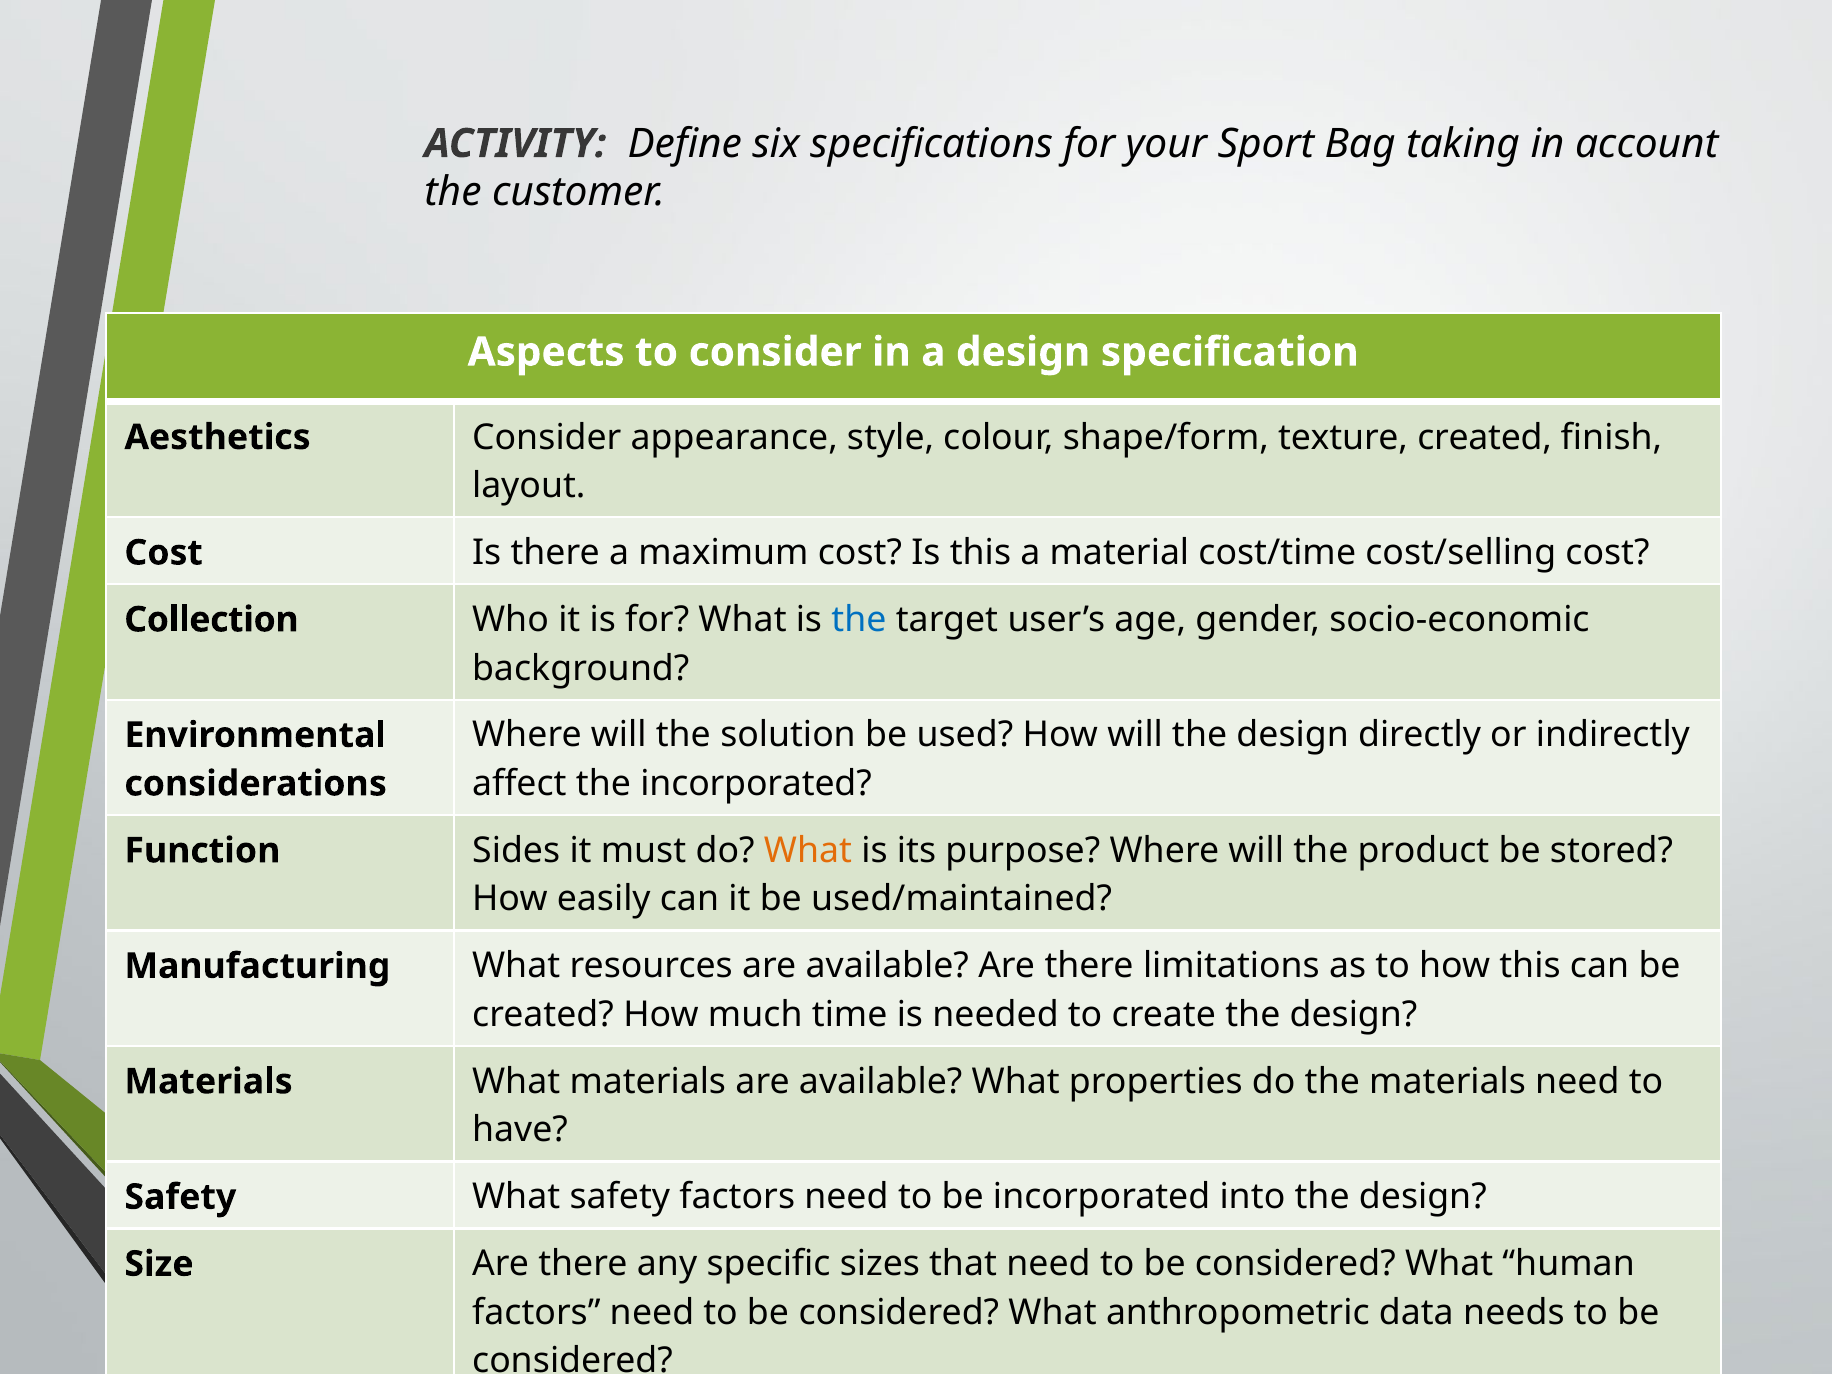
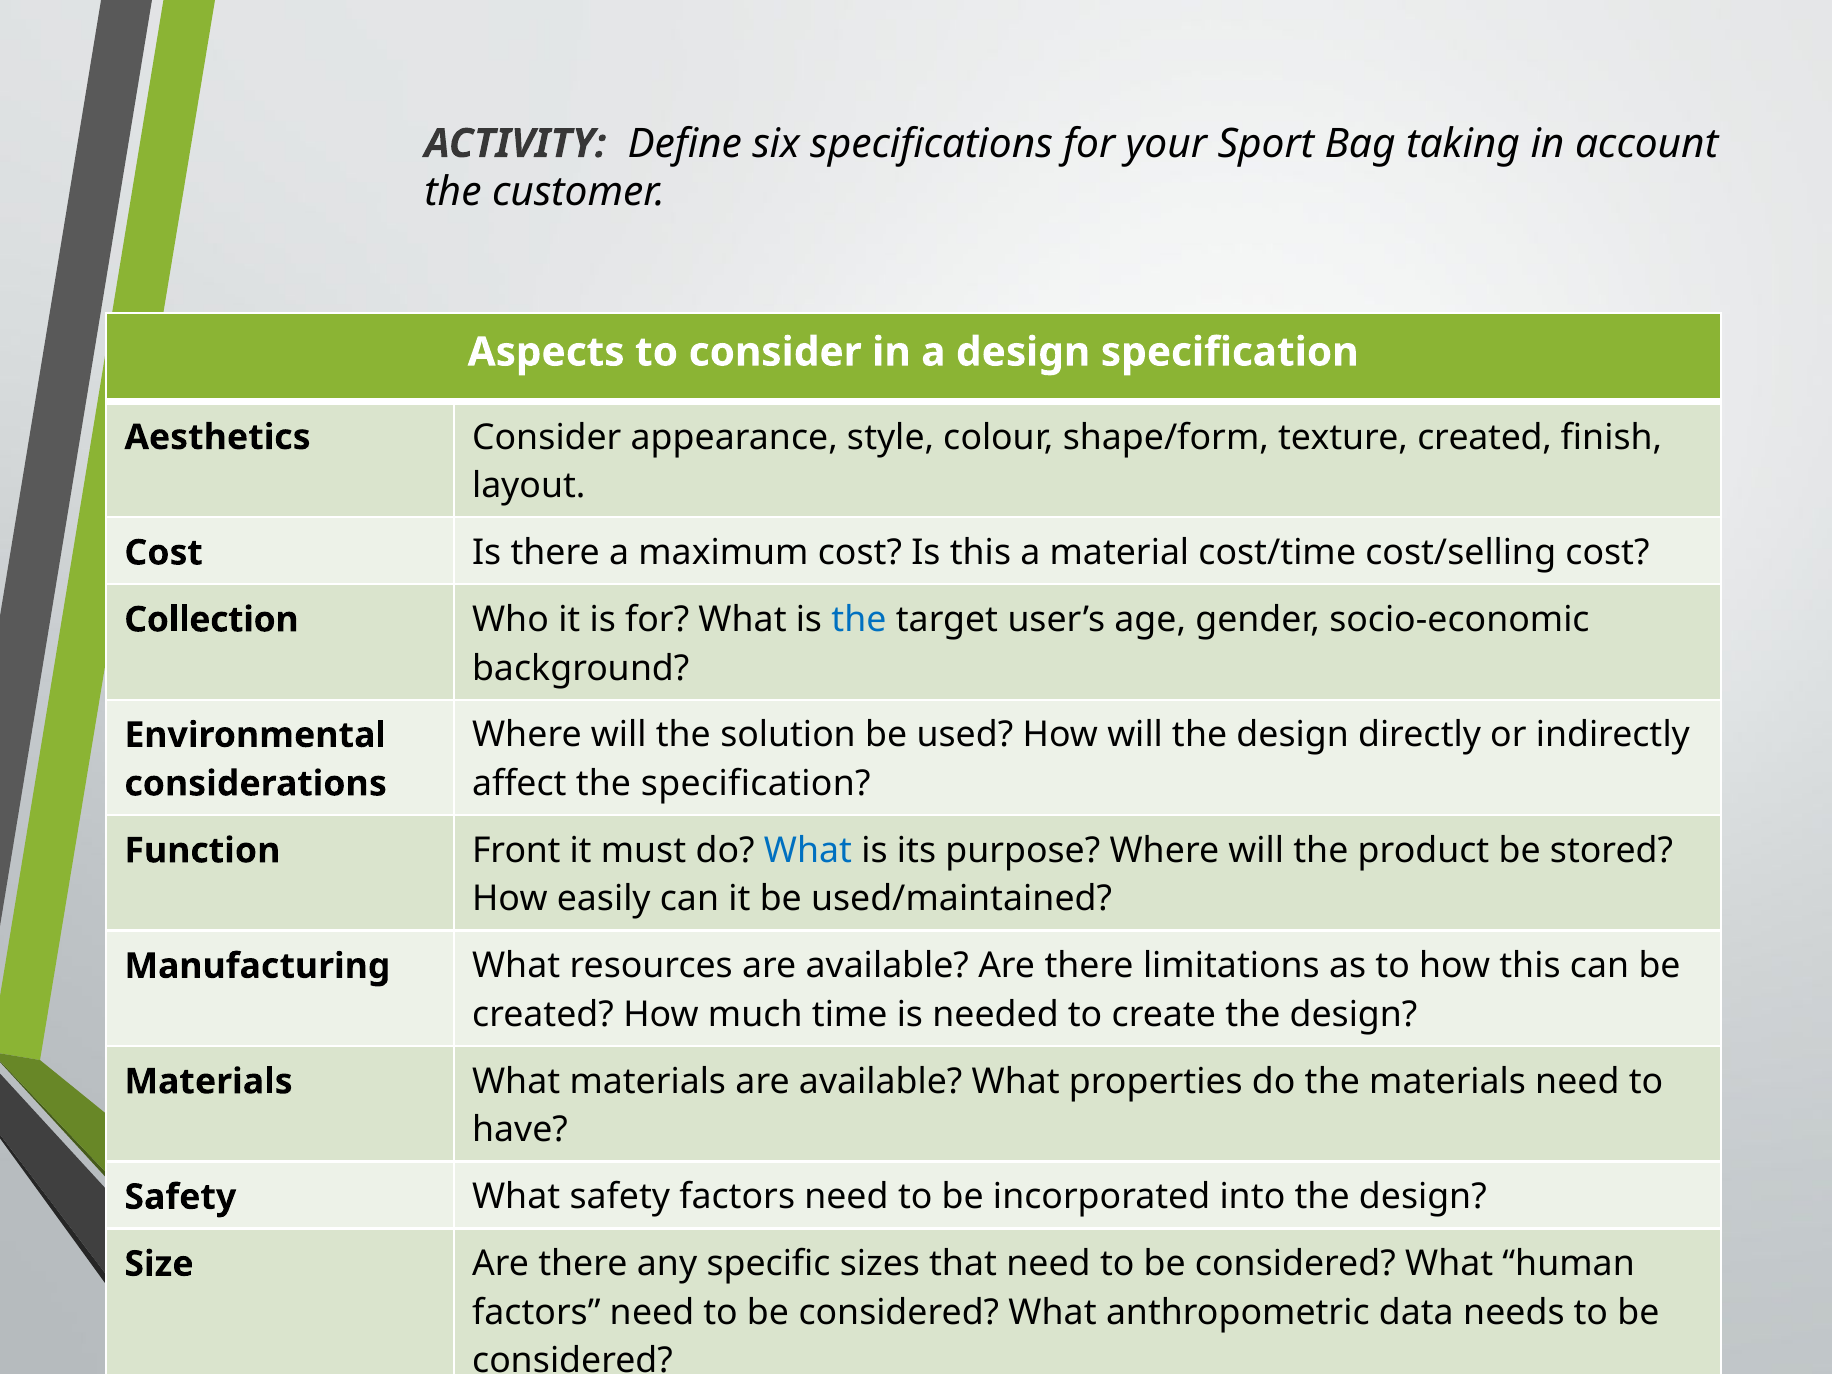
the incorporated: incorporated -> specification (756, 784)
Sides: Sides -> Front (516, 851)
What colour: orange -> blue (808, 851)
